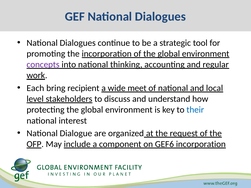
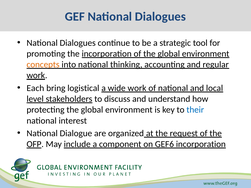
concepts colour: purple -> orange (43, 65)
recipient: recipient -> logistical (83, 88)
wide meet: meet -> work (137, 88)
